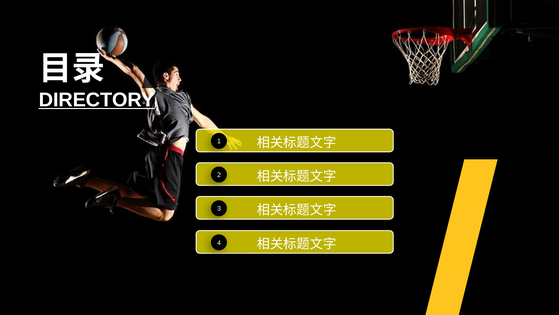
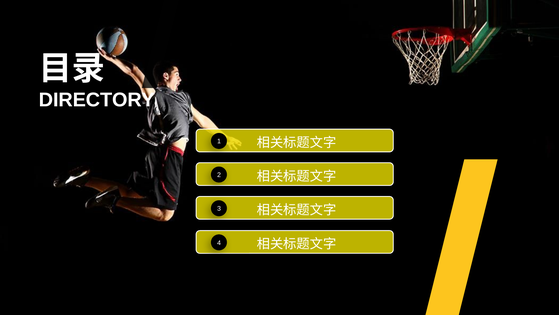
DIRECTORY underline: present -> none (97, 100)
